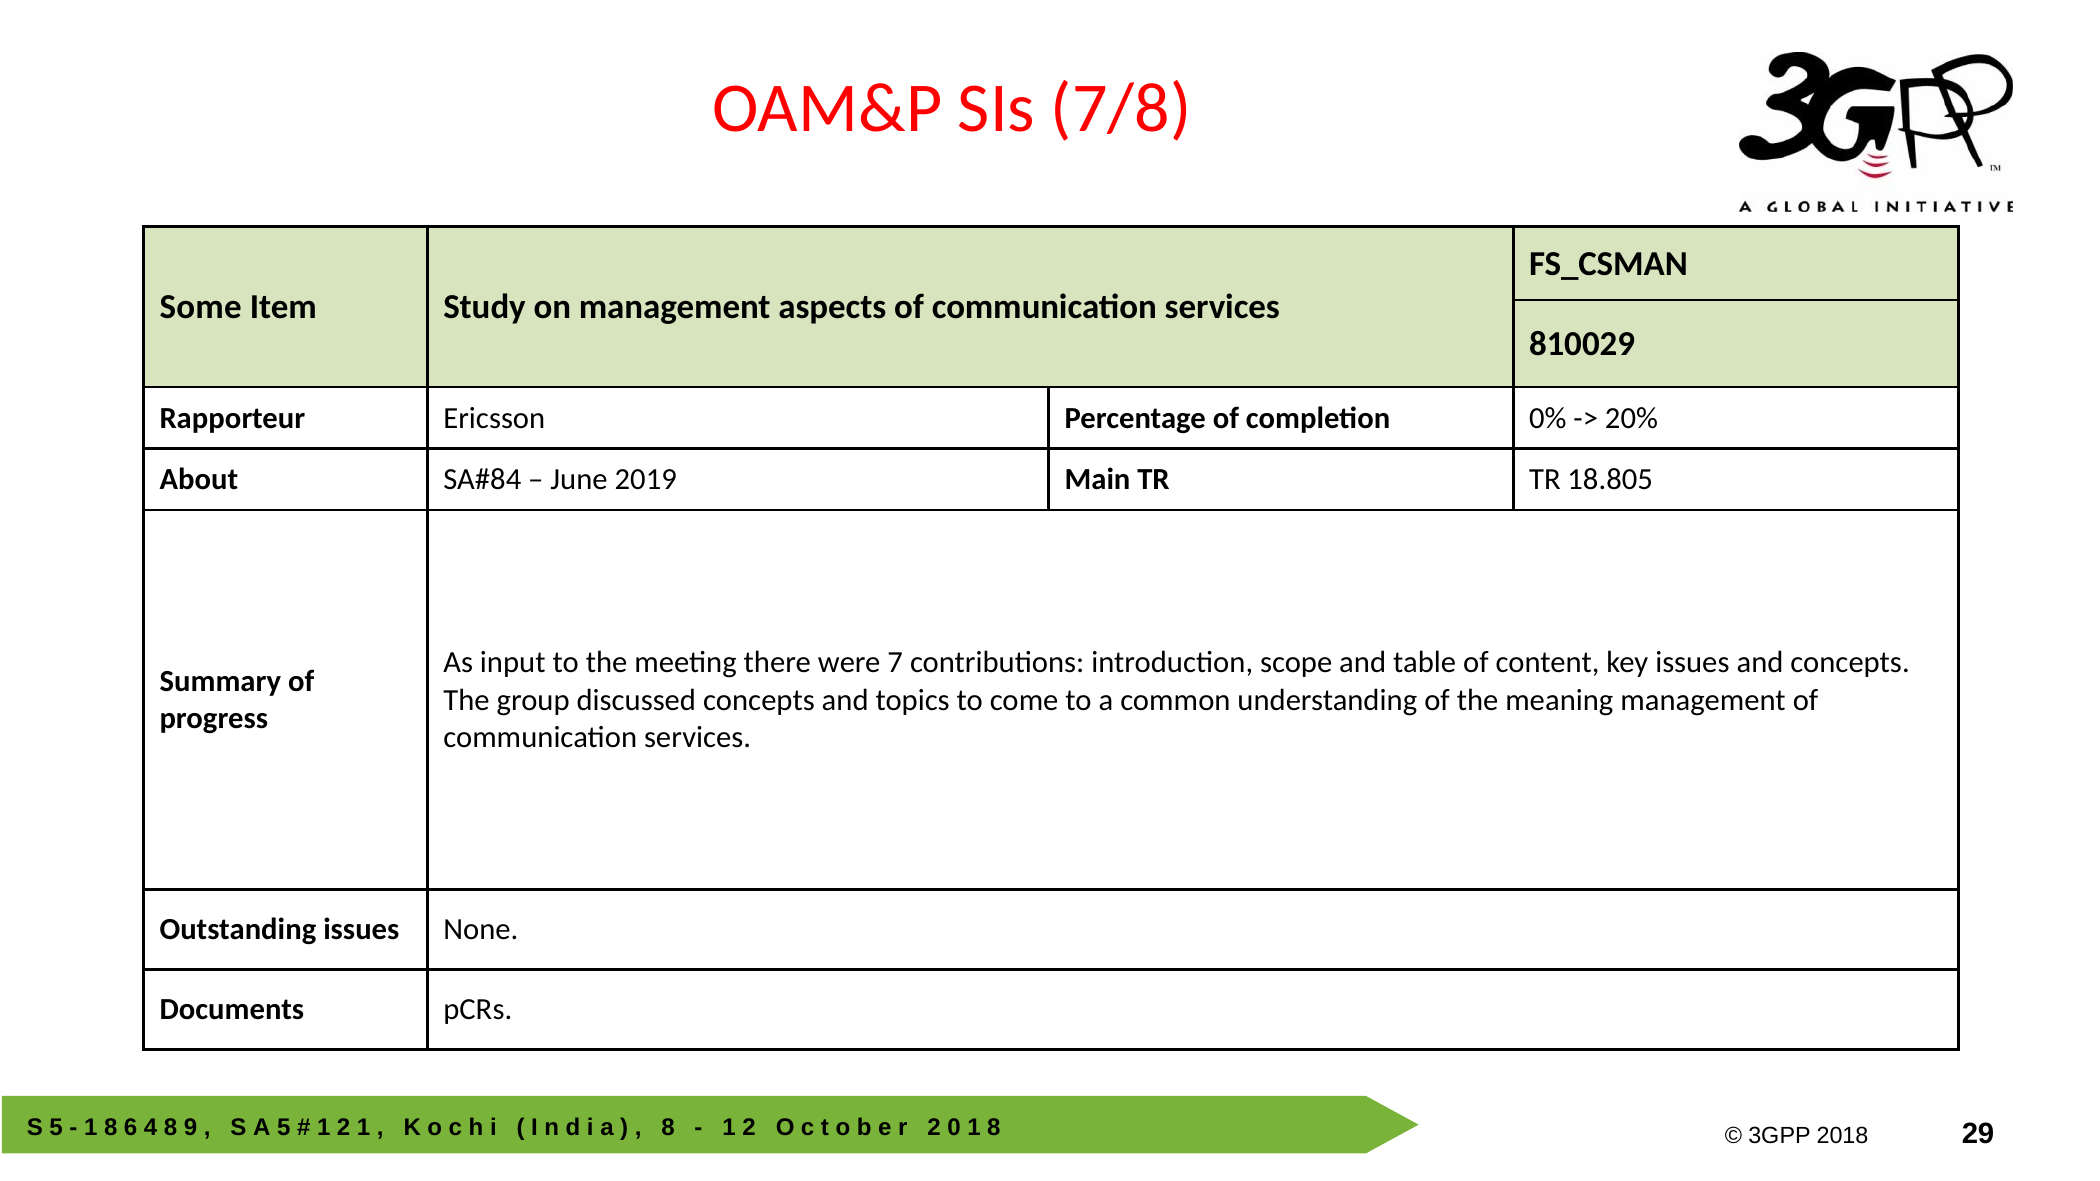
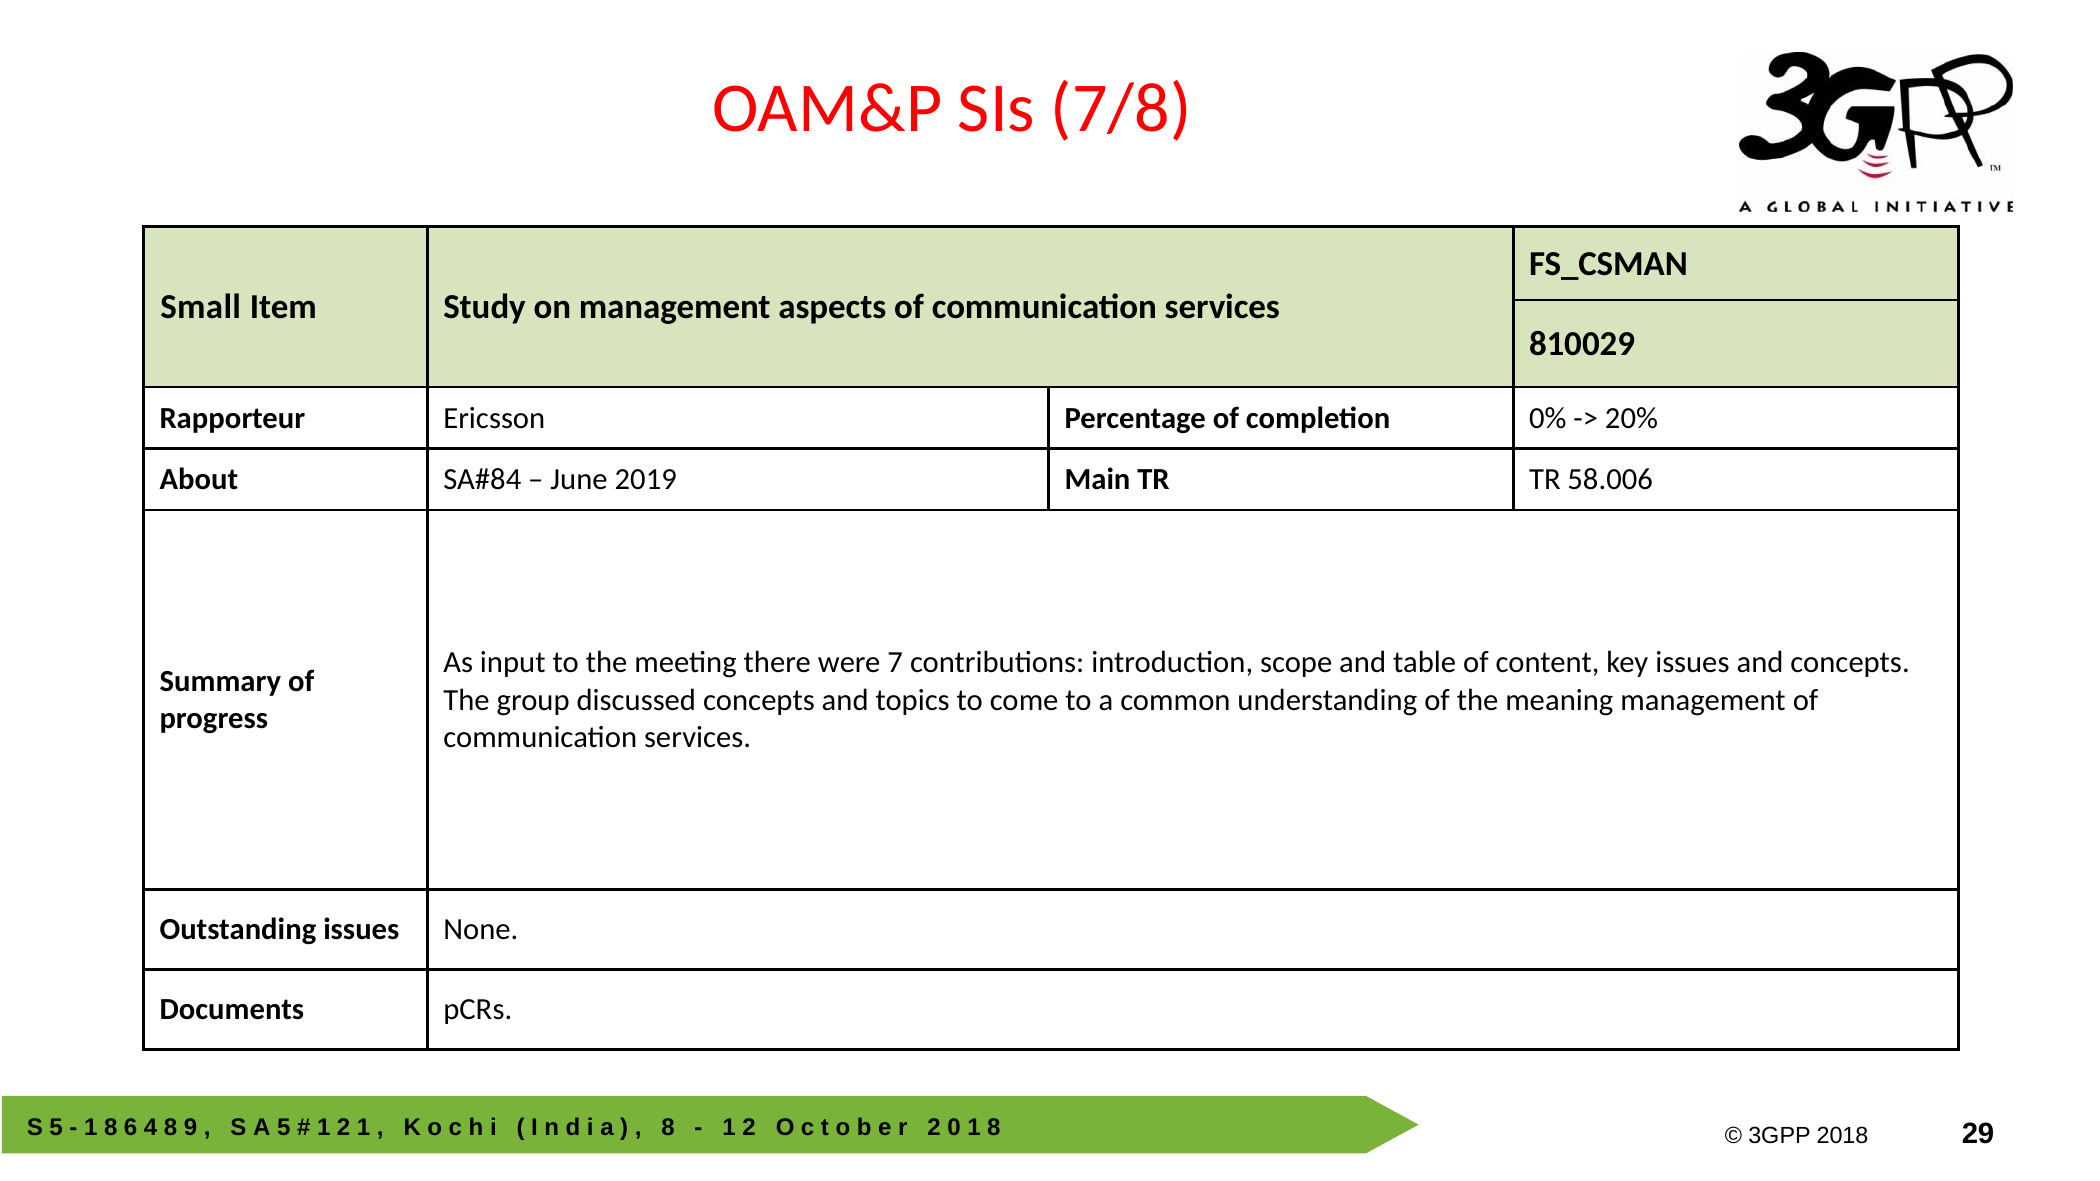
Some: Some -> Small (201, 307)
18.805: 18.805 -> 58.006 (1610, 480)
